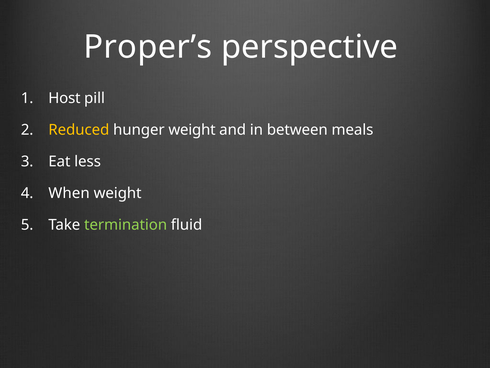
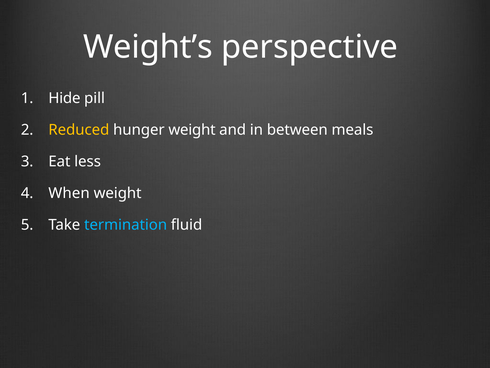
Proper’s: Proper’s -> Weight’s (148, 47)
Host: Host -> Hide (64, 98)
termination colour: light green -> light blue (126, 225)
